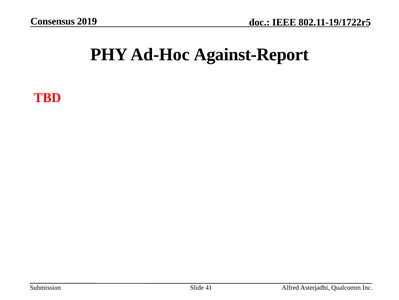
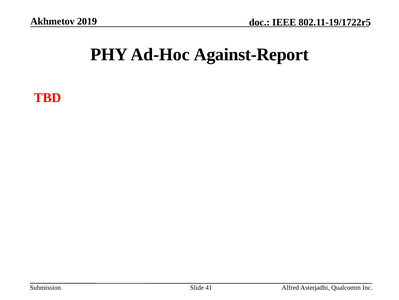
Consensus: Consensus -> Akhmetov (53, 21)
